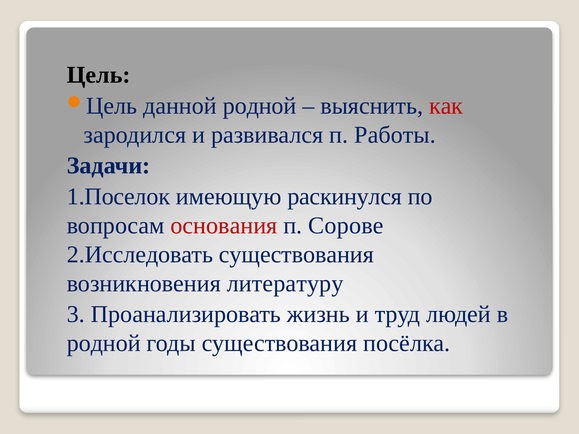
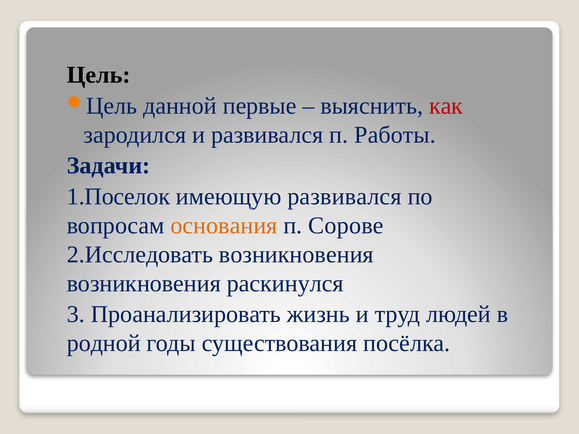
данной родной: родной -> первые (260, 106)
имеющую раскинулся: раскинулся -> развивался (344, 197)
основания colour: red -> orange (224, 226)
2.Исследовать существования: существования -> возникновения (296, 255)
литературу: литературу -> раскинулся (285, 284)
